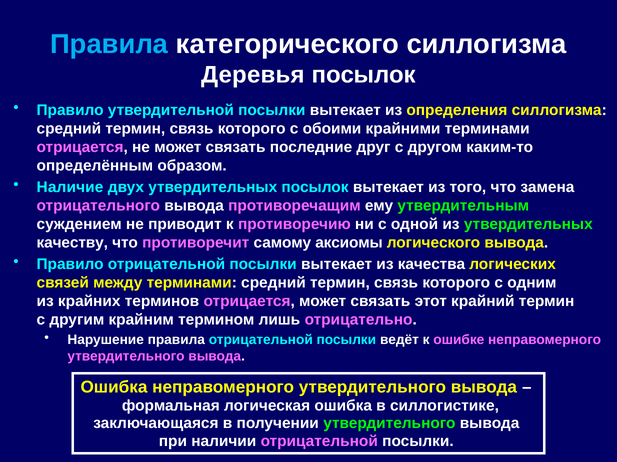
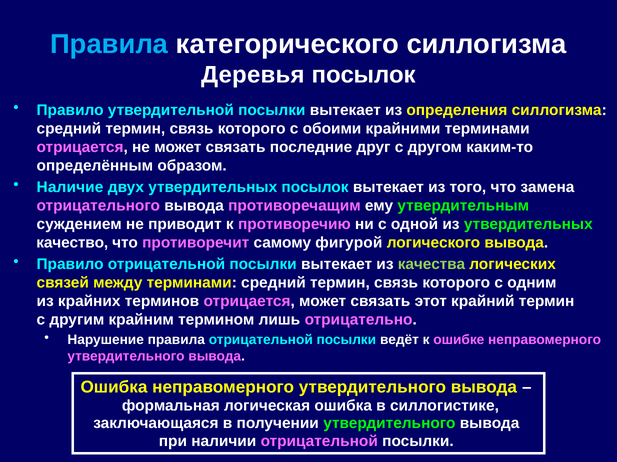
качеству: качеству -> качество (72, 243)
аксиомы: аксиомы -> фигурой (349, 243)
качества colour: white -> light green (431, 265)
